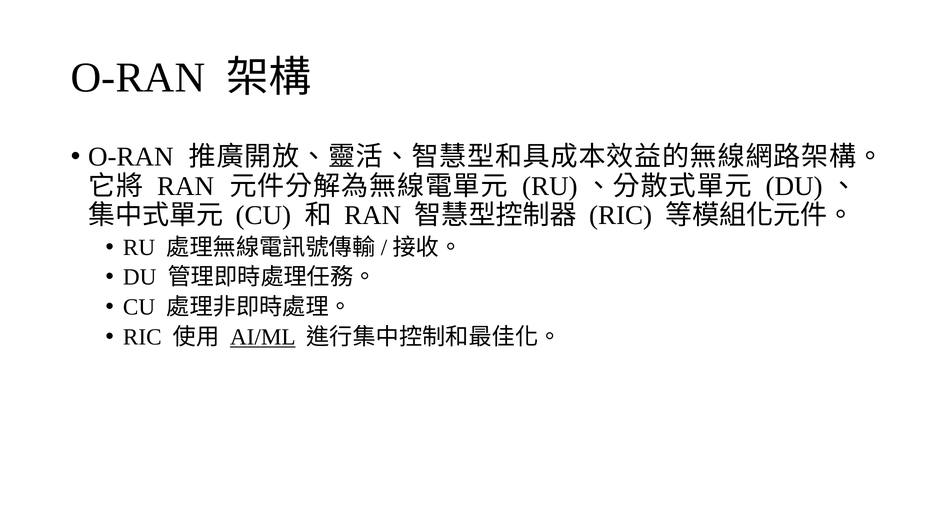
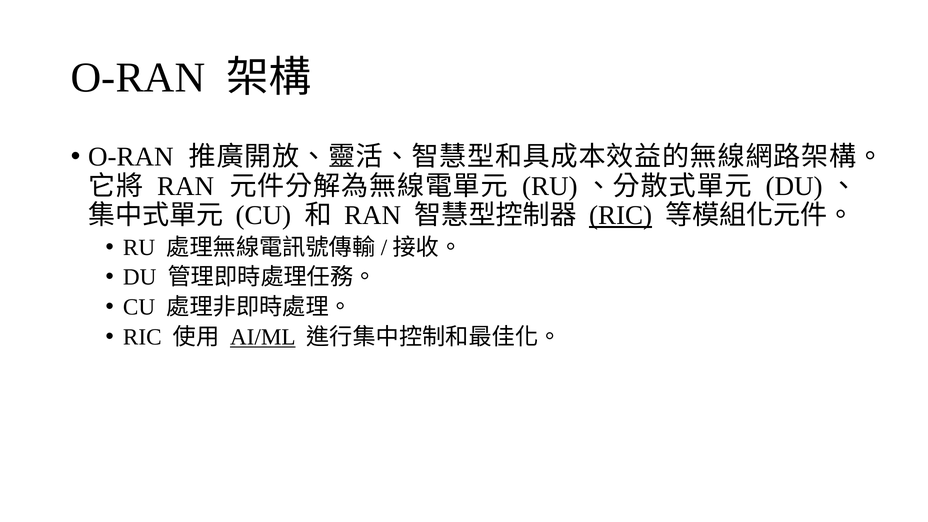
RIC underline: none -> present (621, 215)
